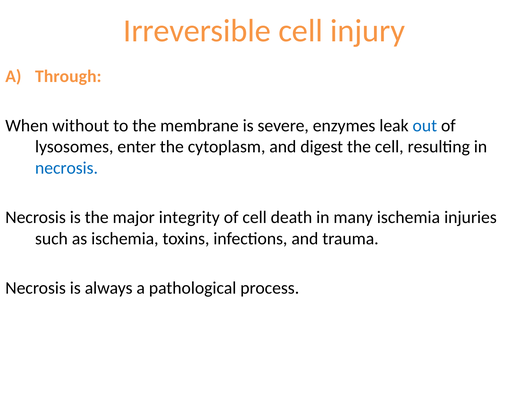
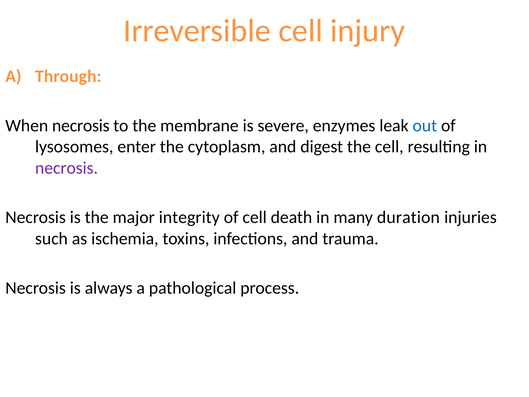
When without: without -> necrosis (81, 126)
necrosis colour: blue -> purple (67, 168)
many ischemia: ischemia -> duration (408, 217)
